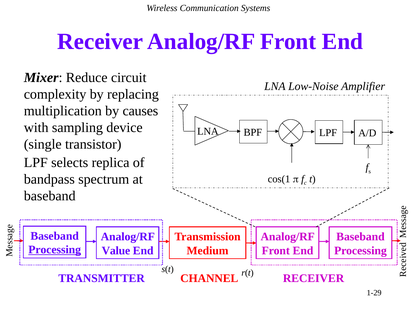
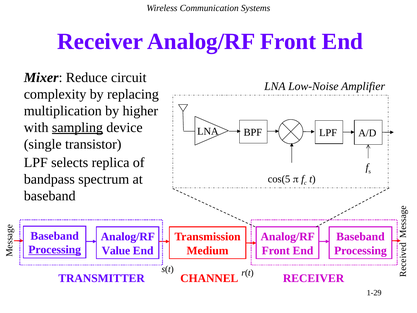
causes: causes -> higher (140, 111)
sampling underline: none -> present (77, 127)
cos(1: cos(1 -> cos(5 (279, 179)
